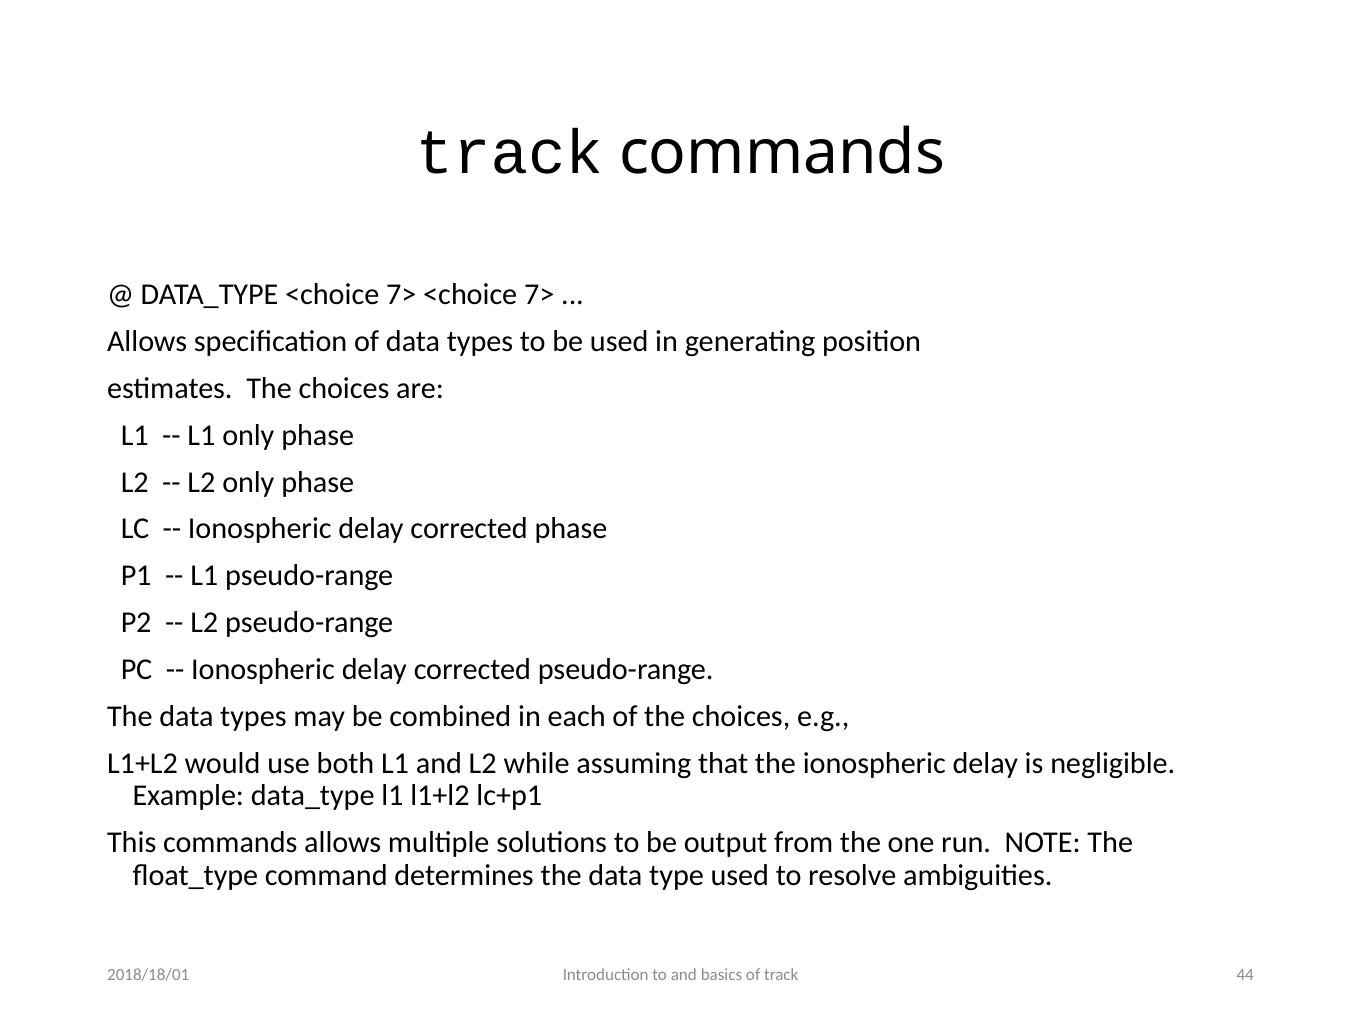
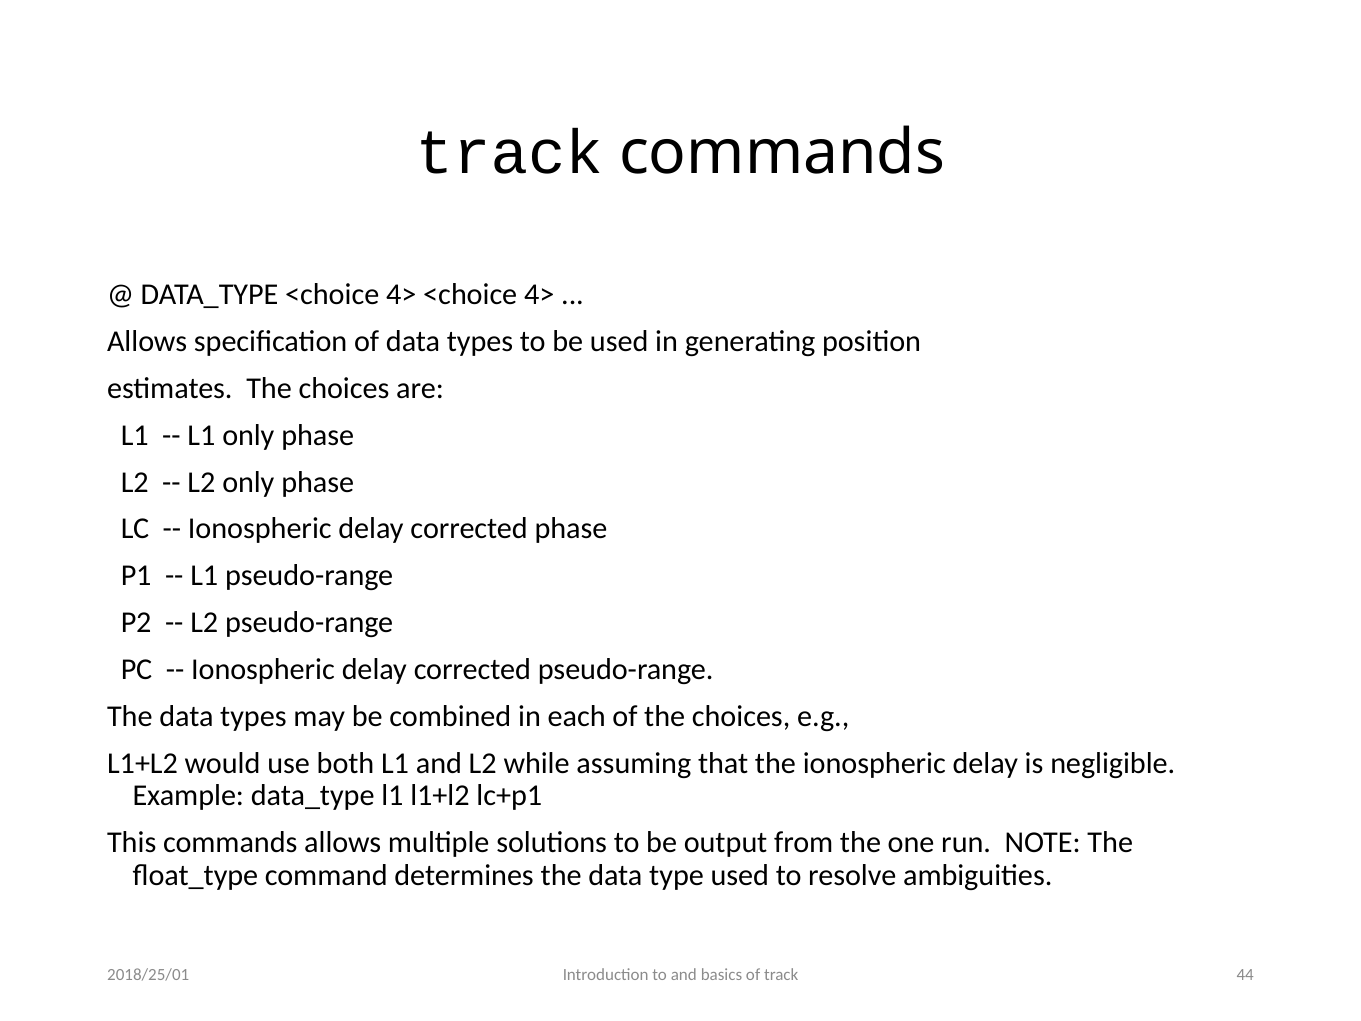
DATA_TYPE <choice 7>: 7> -> 4> (401, 295)
7>: 7> -> 4> (539, 295)
2018/18/01: 2018/18/01 -> 2018/25/01 (148, 974)
